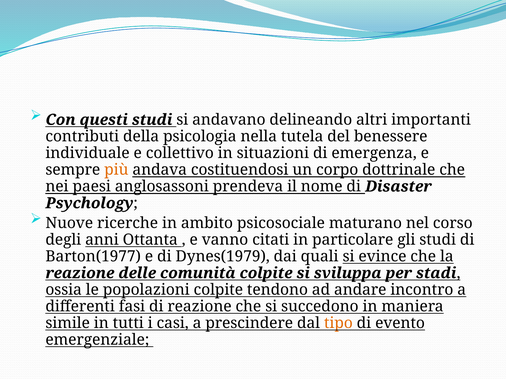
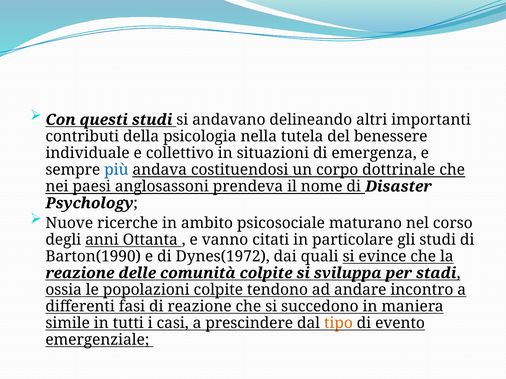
più colour: orange -> blue (116, 170)
Barton(1977: Barton(1977 -> Barton(1990 (93, 257)
Dynes(1979: Dynes(1979 -> Dynes(1972 (223, 257)
